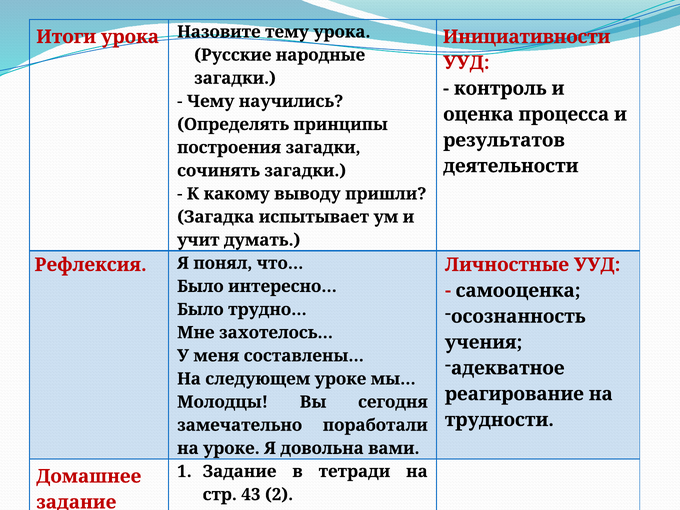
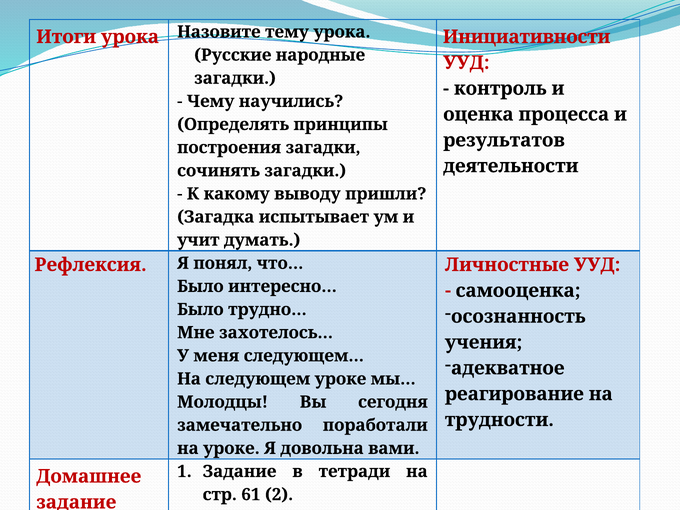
составлены…: составлены… -> следующем… (304, 356)
43: 43 -> 61 (251, 495)
